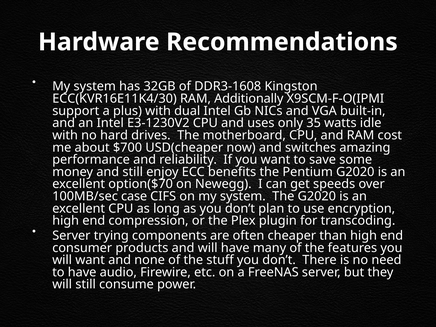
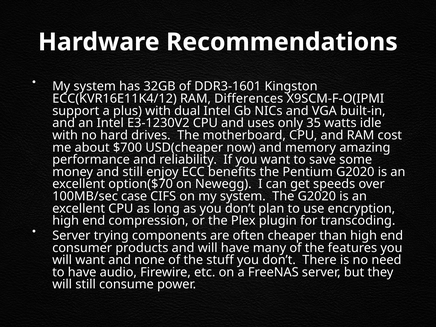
DDR3-1608: DDR3-1608 -> DDR3-1601 (228, 86)
ECC(KVR16E11K4/30: ECC(KVR16E11K4/30 -> ECC(KVR16E11K4/12 (115, 99)
Additionally: Additionally -> Differences (249, 99)
switches: switches -> memory (311, 147)
